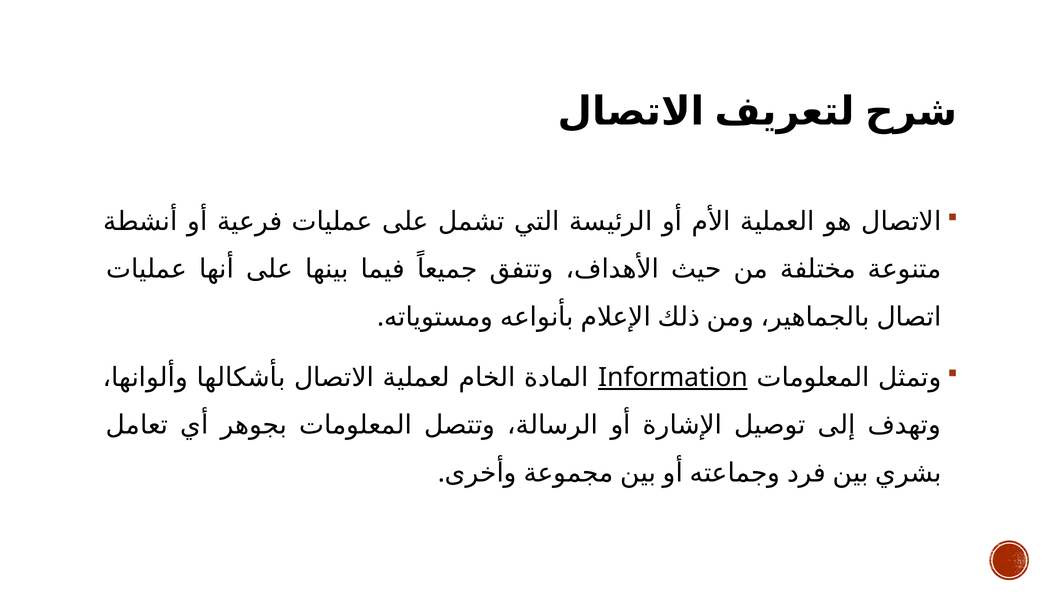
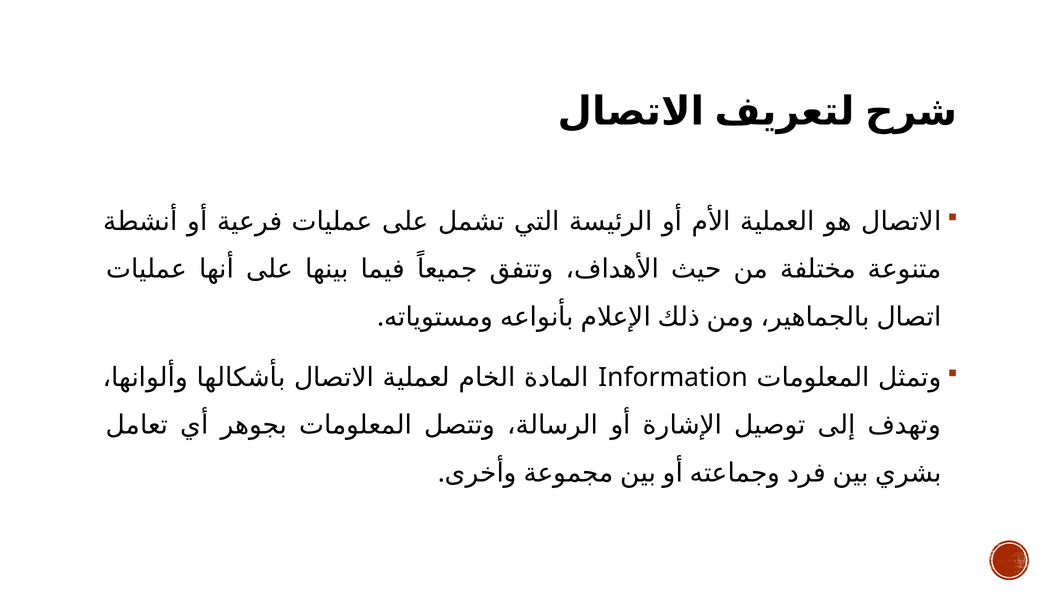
Information underline: present -> none (673, 378)
